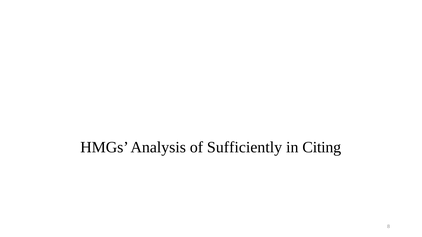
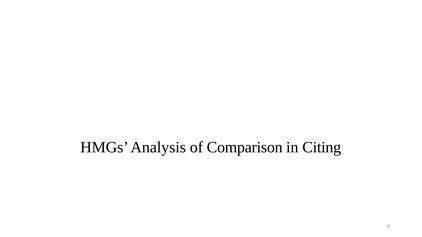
Sufficiently: Sufficiently -> Comparison (245, 148)
